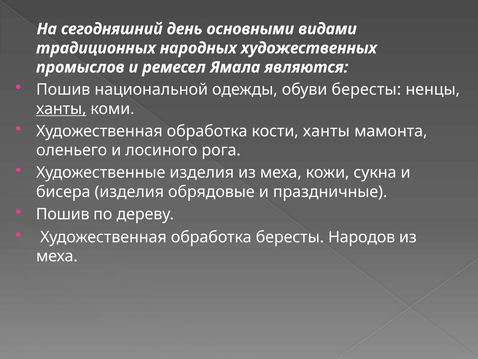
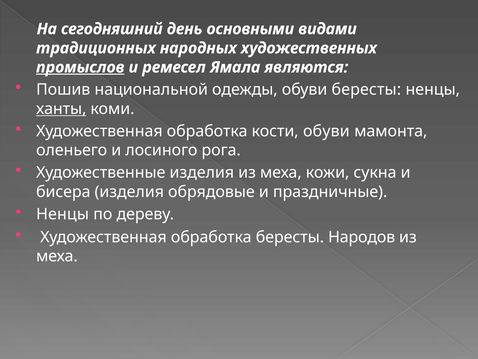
промыслов underline: none -> present (80, 67)
кости ханты: ханты -> обуви (326, 131)
Пошив: Пошив -> Ненцы (63, 214)
